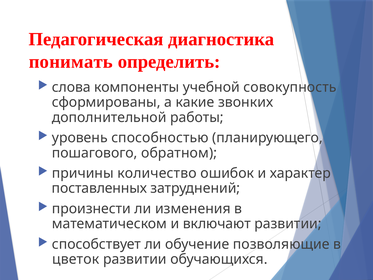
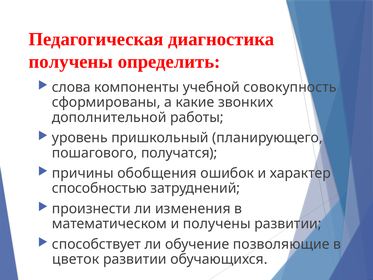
понимать: понимать -> получены (71, 62)
способностью: способностью -> пришкольный (160, 138)
обратном: обратном -> получатся (179, 153)
количество: количество -> обобщения (157, 173)
поставленных: поставленных -> способностью (99, 188)
и включают: включают -> получены (217, 224)
